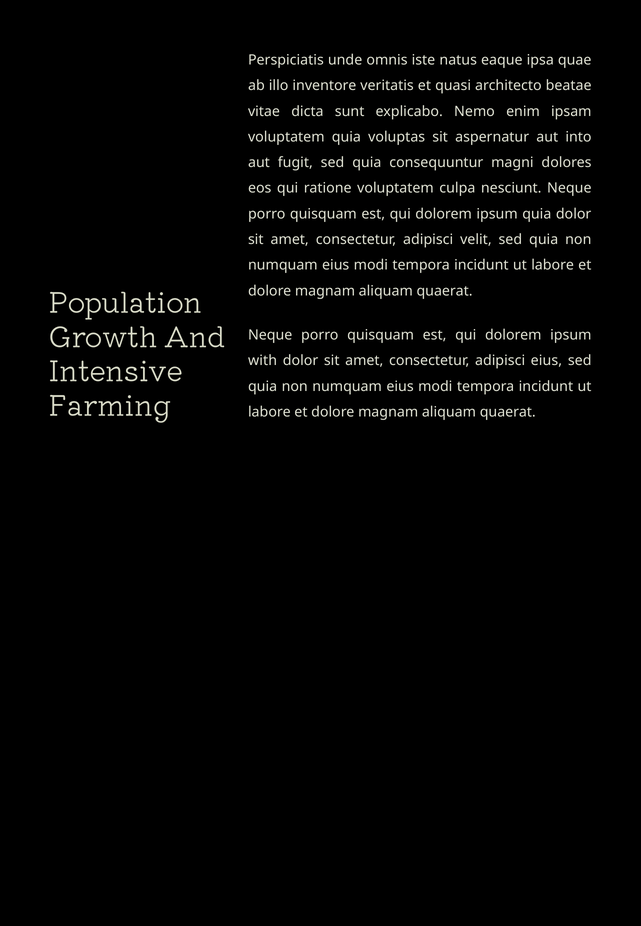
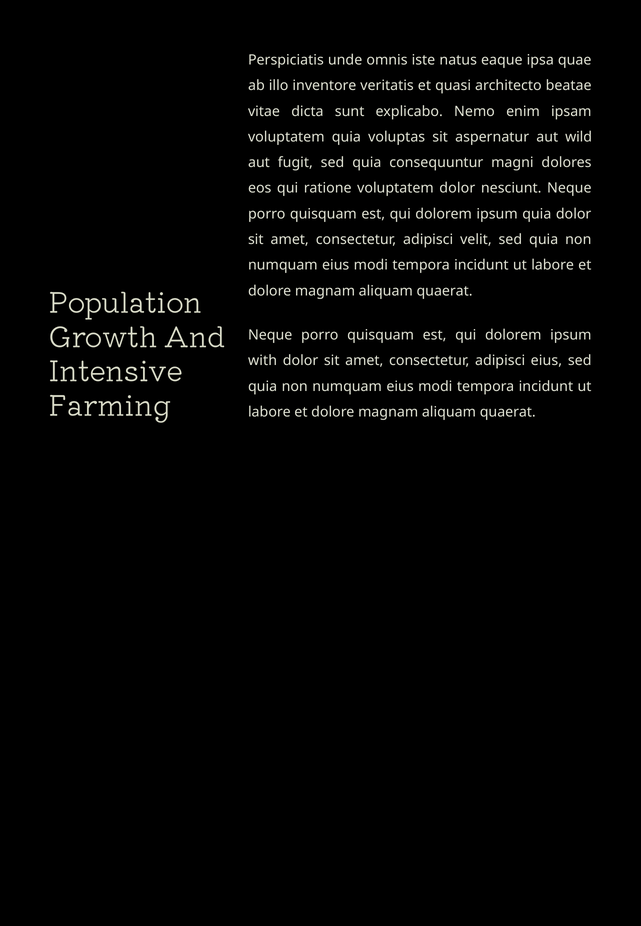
into: into -> wild (579, 137)
voluptatem culpa: culpa -> dolor (457, 188)
